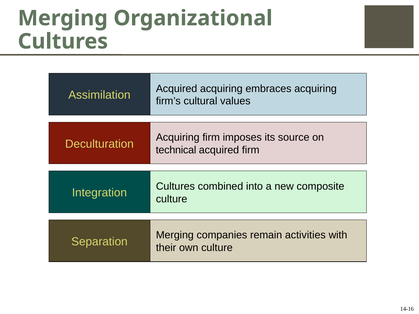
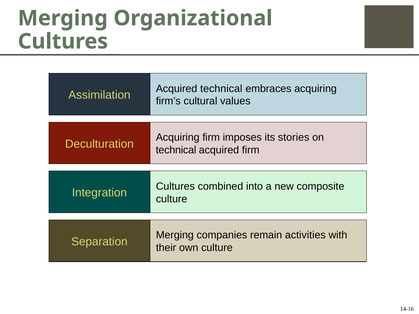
Acquired acquiring: acquiring -> technical (221, 89)
source: source -> stories (294, 138)
